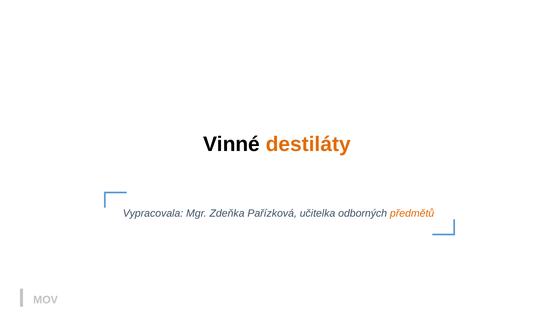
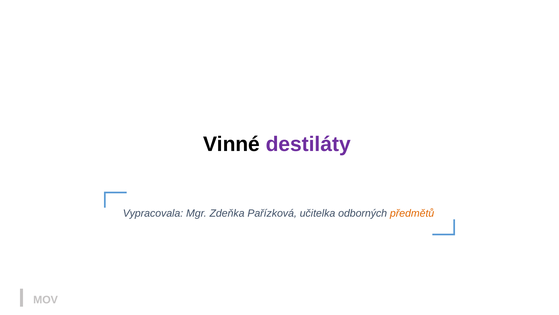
destiláty colour: orange -> purple (308, 144)
